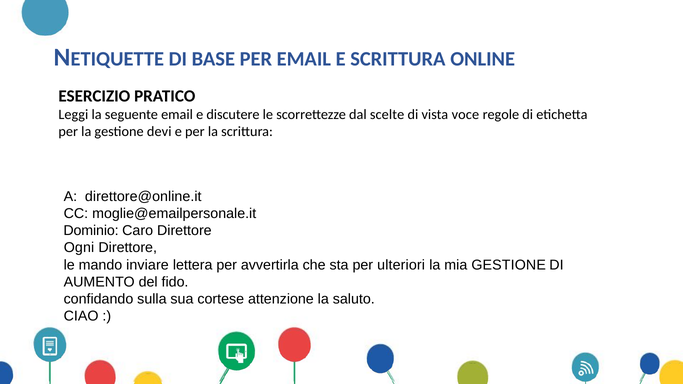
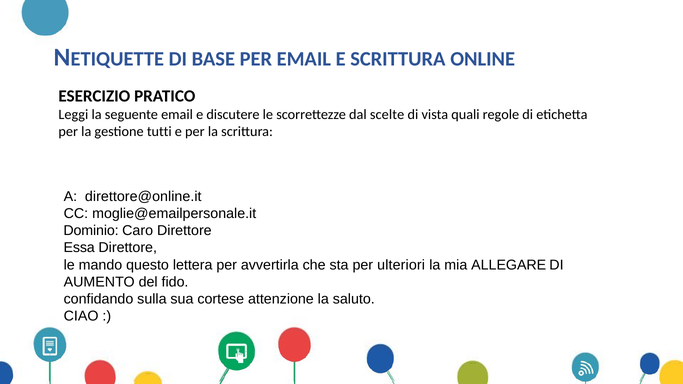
voce: voce -> quali (465, 115)
devi: devi -> tutti (159, 132)
Ogni: Ogni -> Essa (79, 248)
inviare: inviare -> questo (148, 265)
mia GESTIONE: GESTIONE -> ALLEGARE (509, 265)
